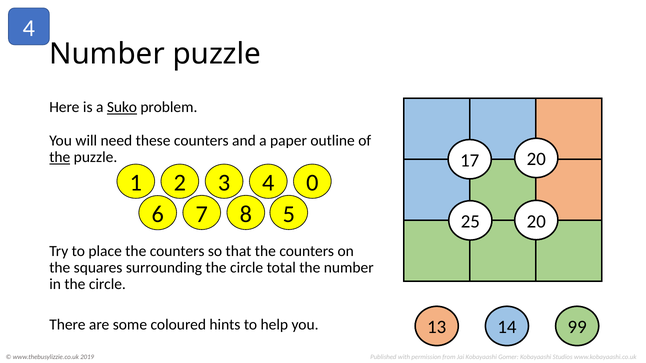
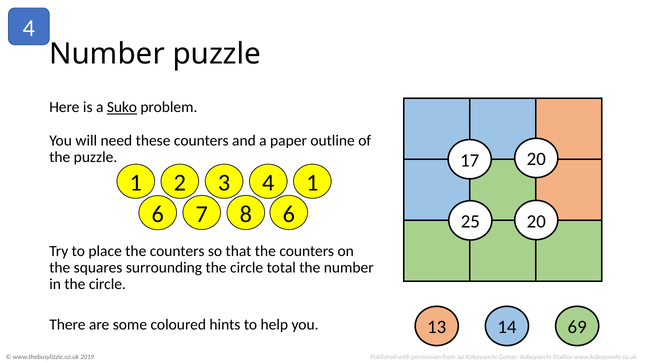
the underline: present -> none (60, 158)
2 0: 0 -> 1 (312, 183)
8 5: 5 -> 6 (289, 214)
99: 99 -> 69 (577, 328)
